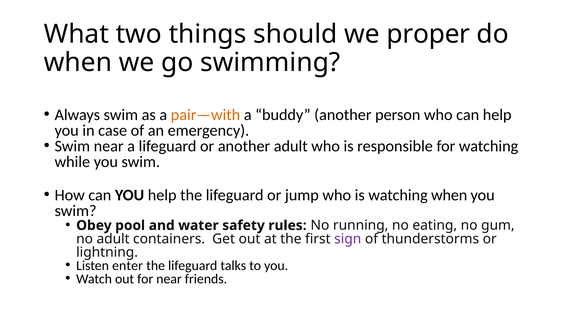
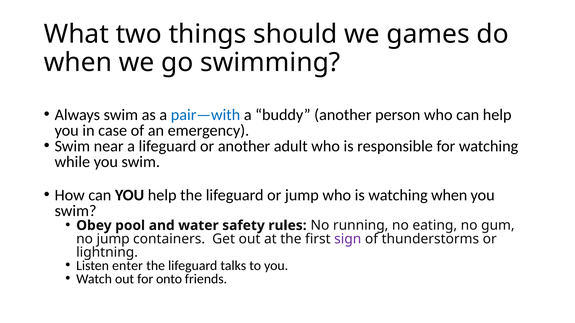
proper: proper -> games (428, 34)
pair—with colour: orange -> blue (206, 115)
no adult: adult -> jump (113, 239)
for near: near -> onto (169, 279)
